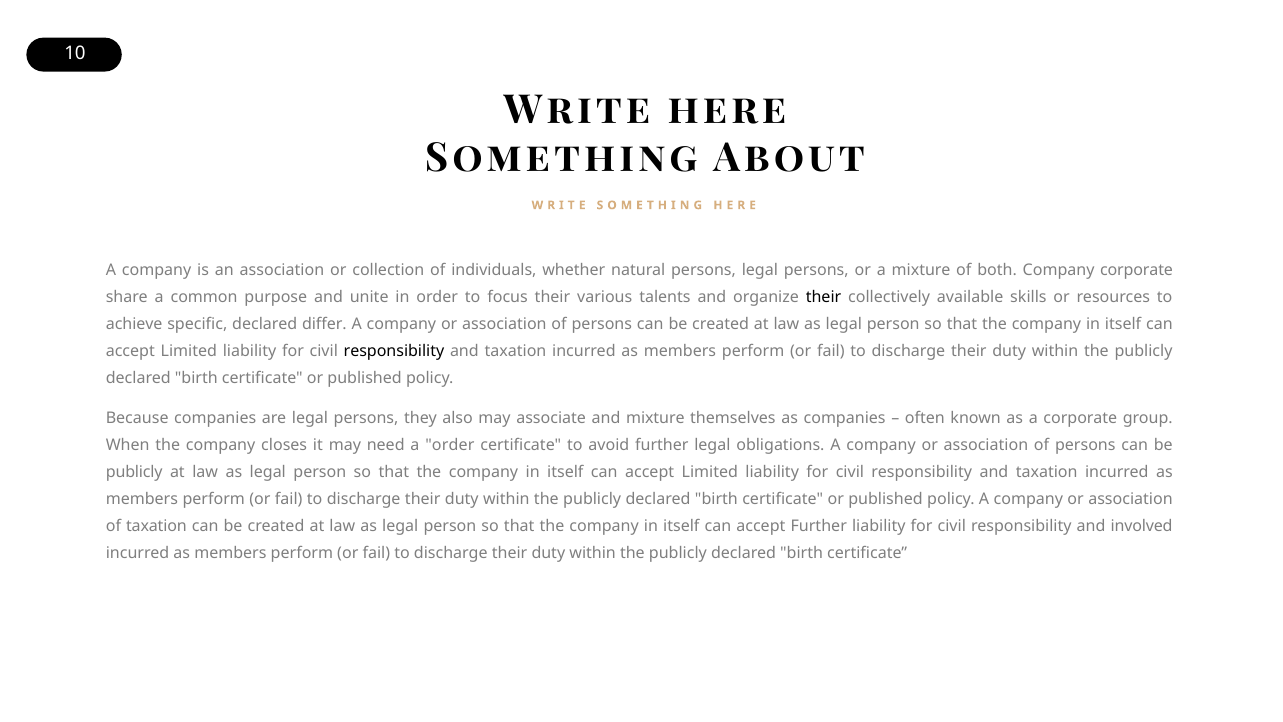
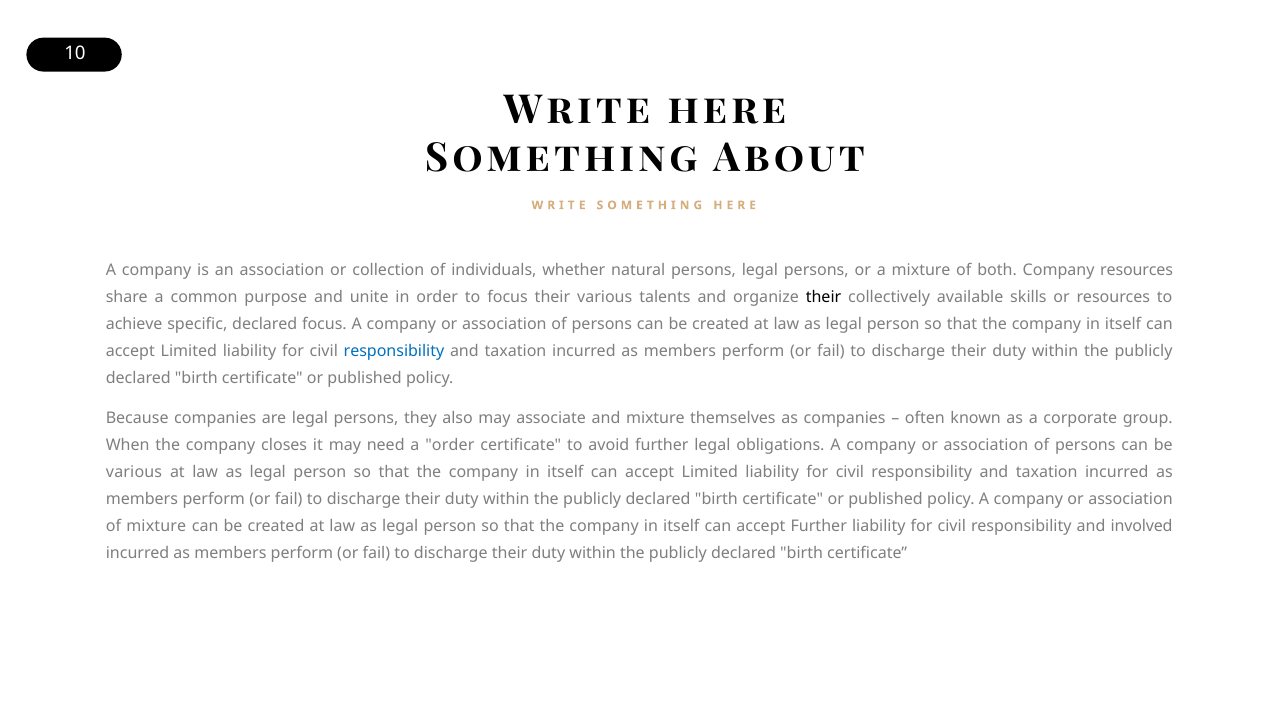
Company corporate: corporate -> resources (1137, 270)
declared differ: differ -> focus (324, 324)
responsibility colour: black -> blue (394, 351)
publicly: publicly -> various (134, 472)
of taxation: taxation -> mixture (156, 526)
